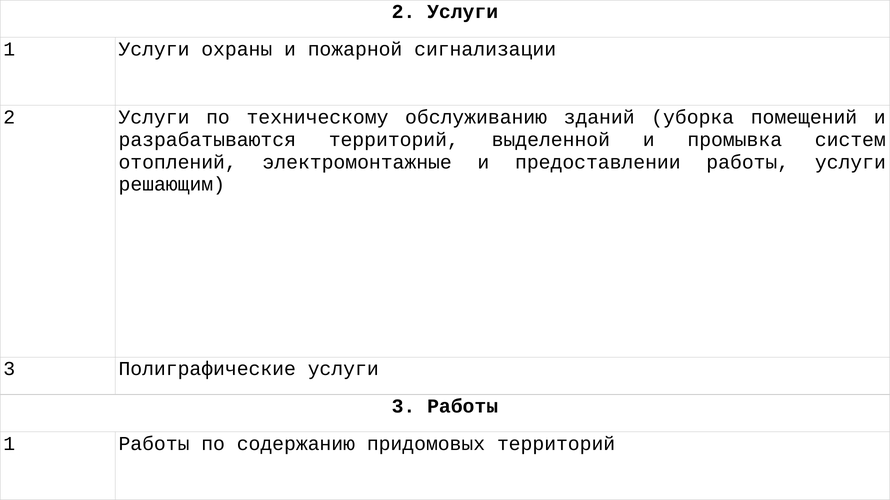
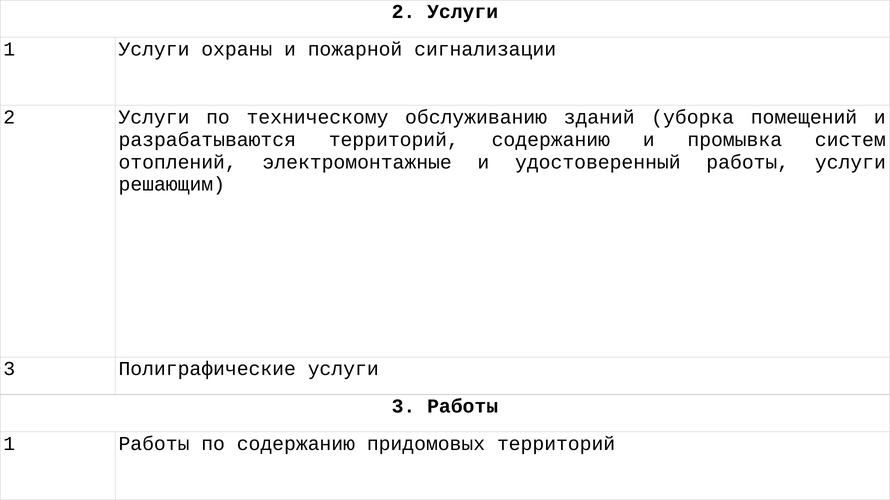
территорий выделенной: выделенной -> содержанию (551, 140)
предоставлении: предоставлении -> удостоверенный (598, 162)
